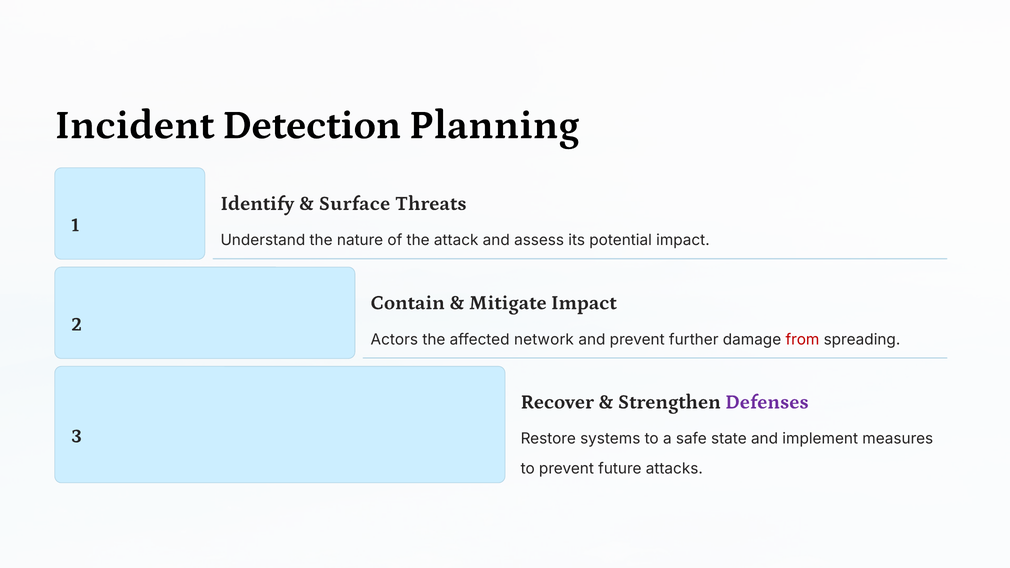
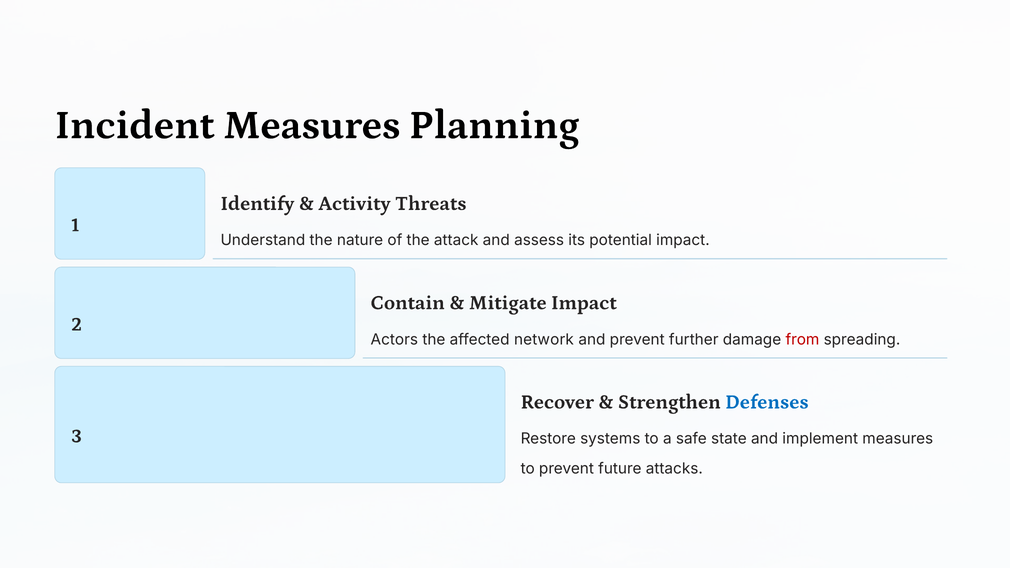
Incident Detection: Detection -> Measures (312, 125)
Surface: Surface -> Activity (355, 203)
Defenses colour: purple -> blue (767, 402)
